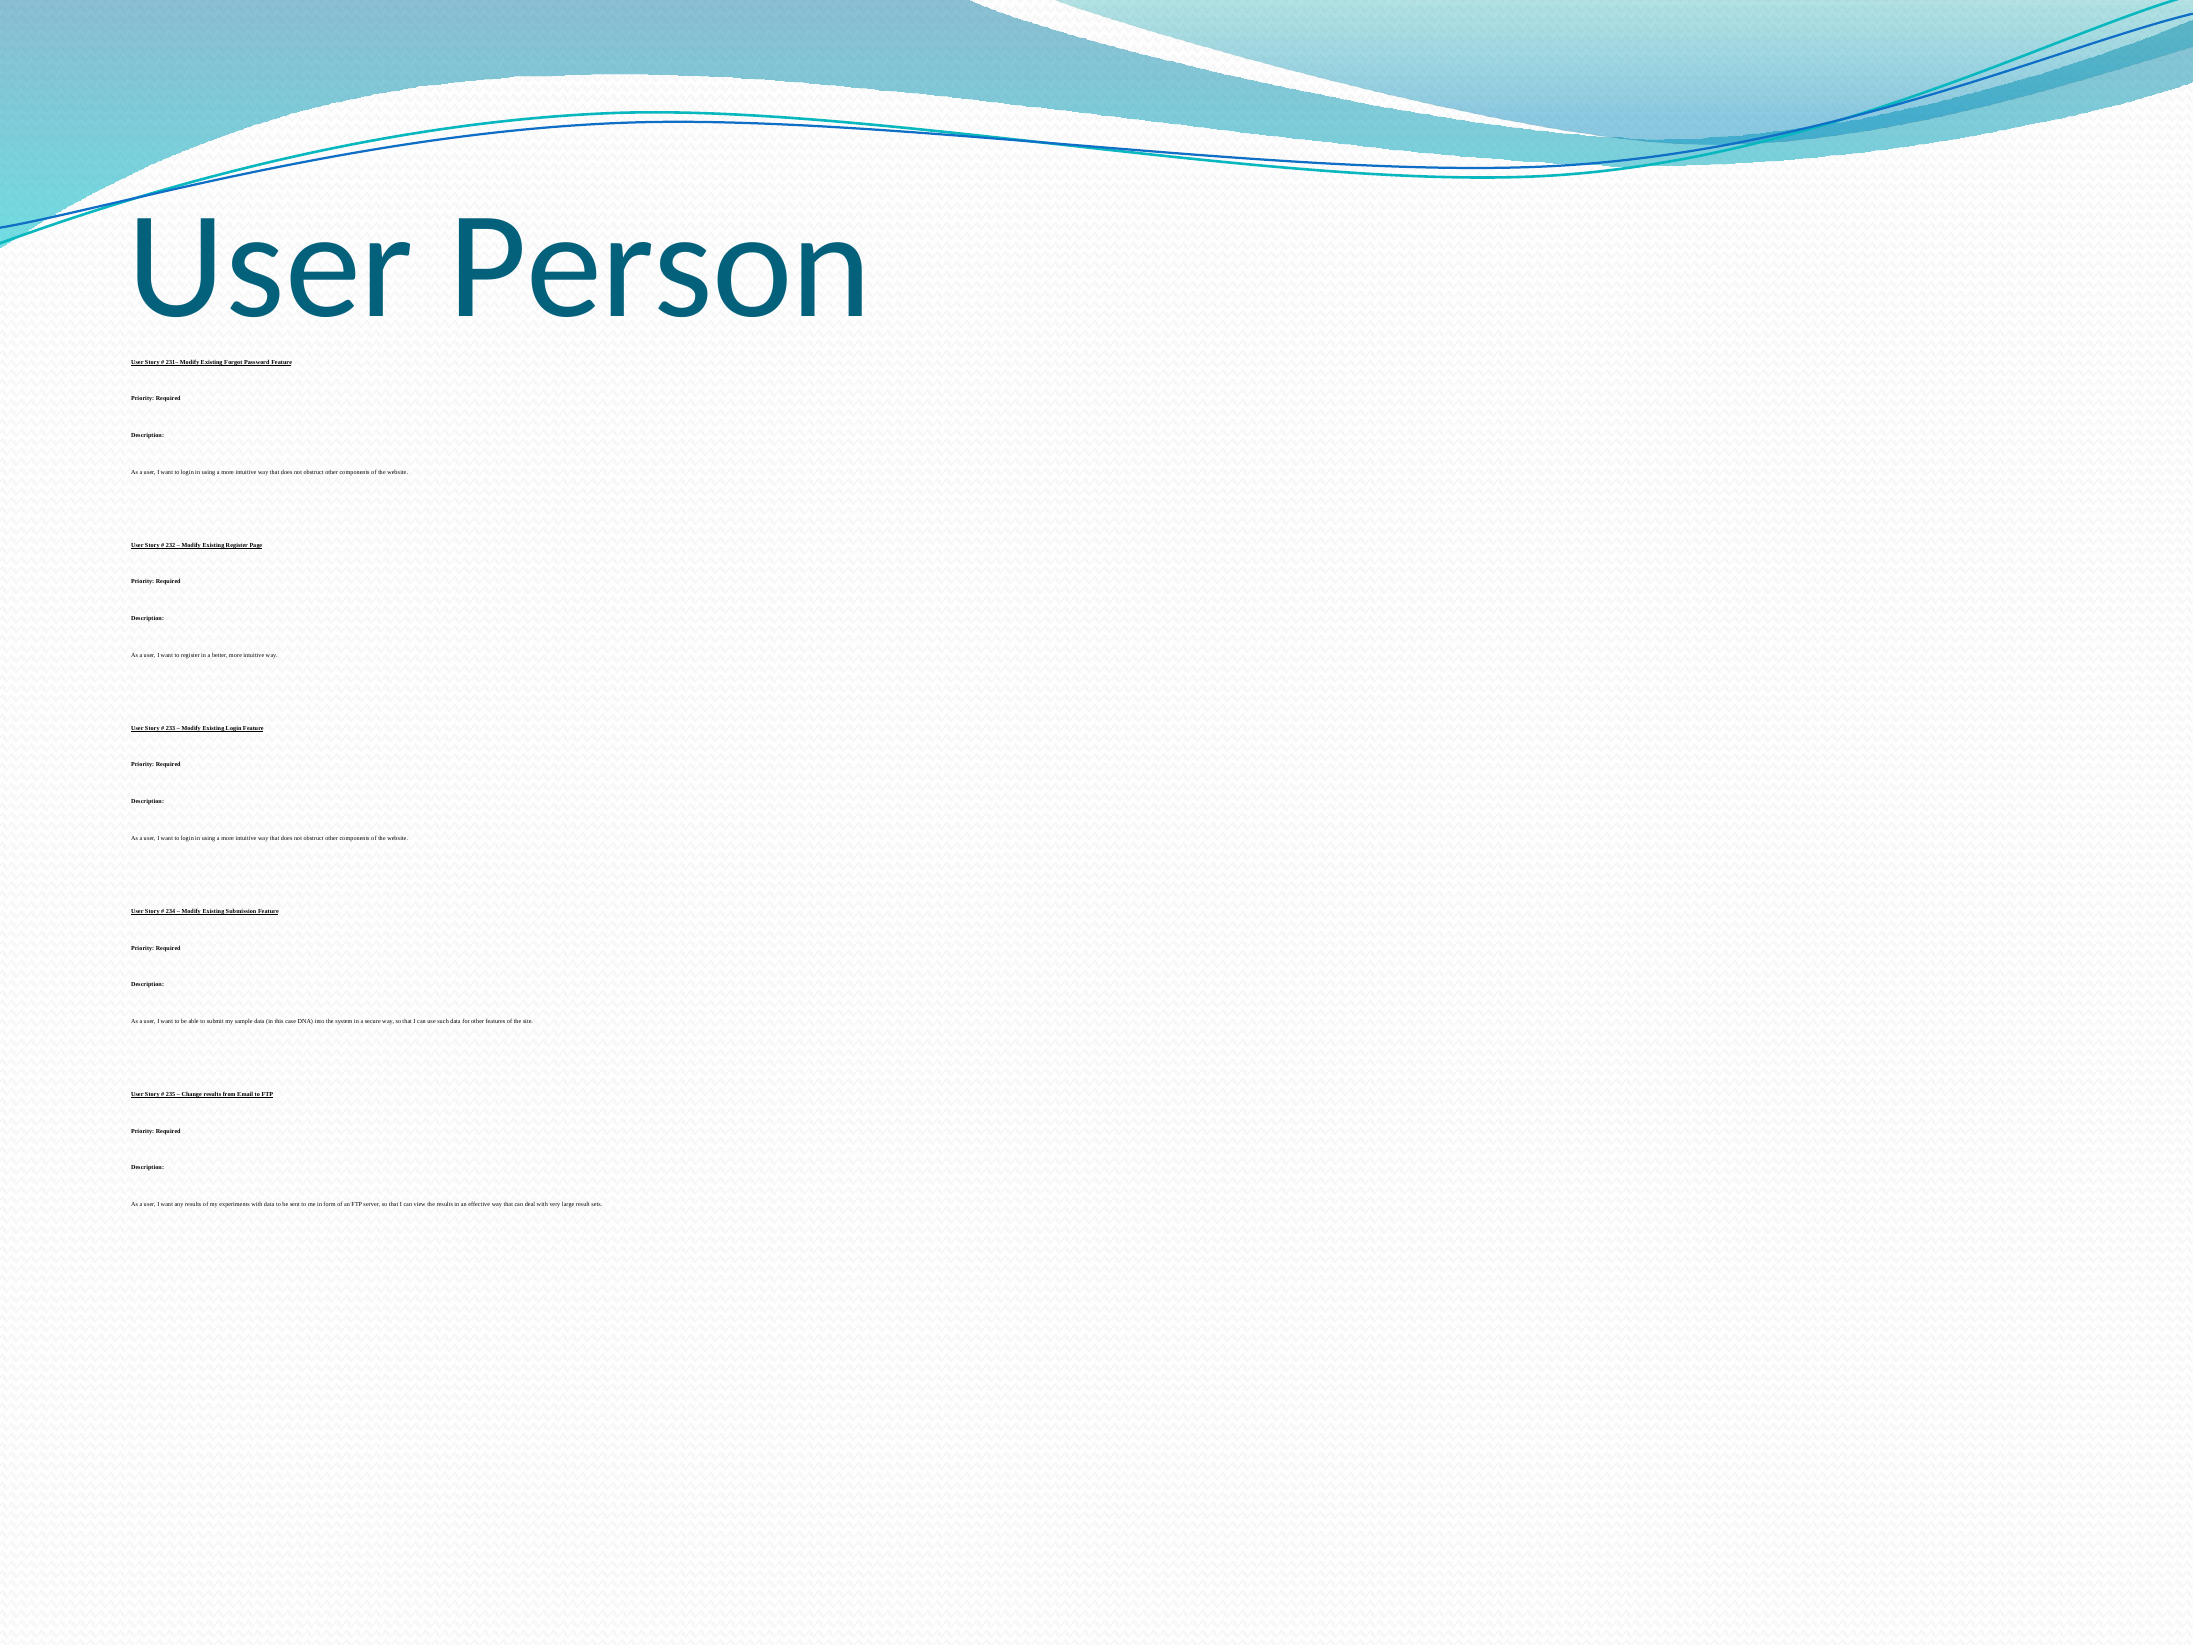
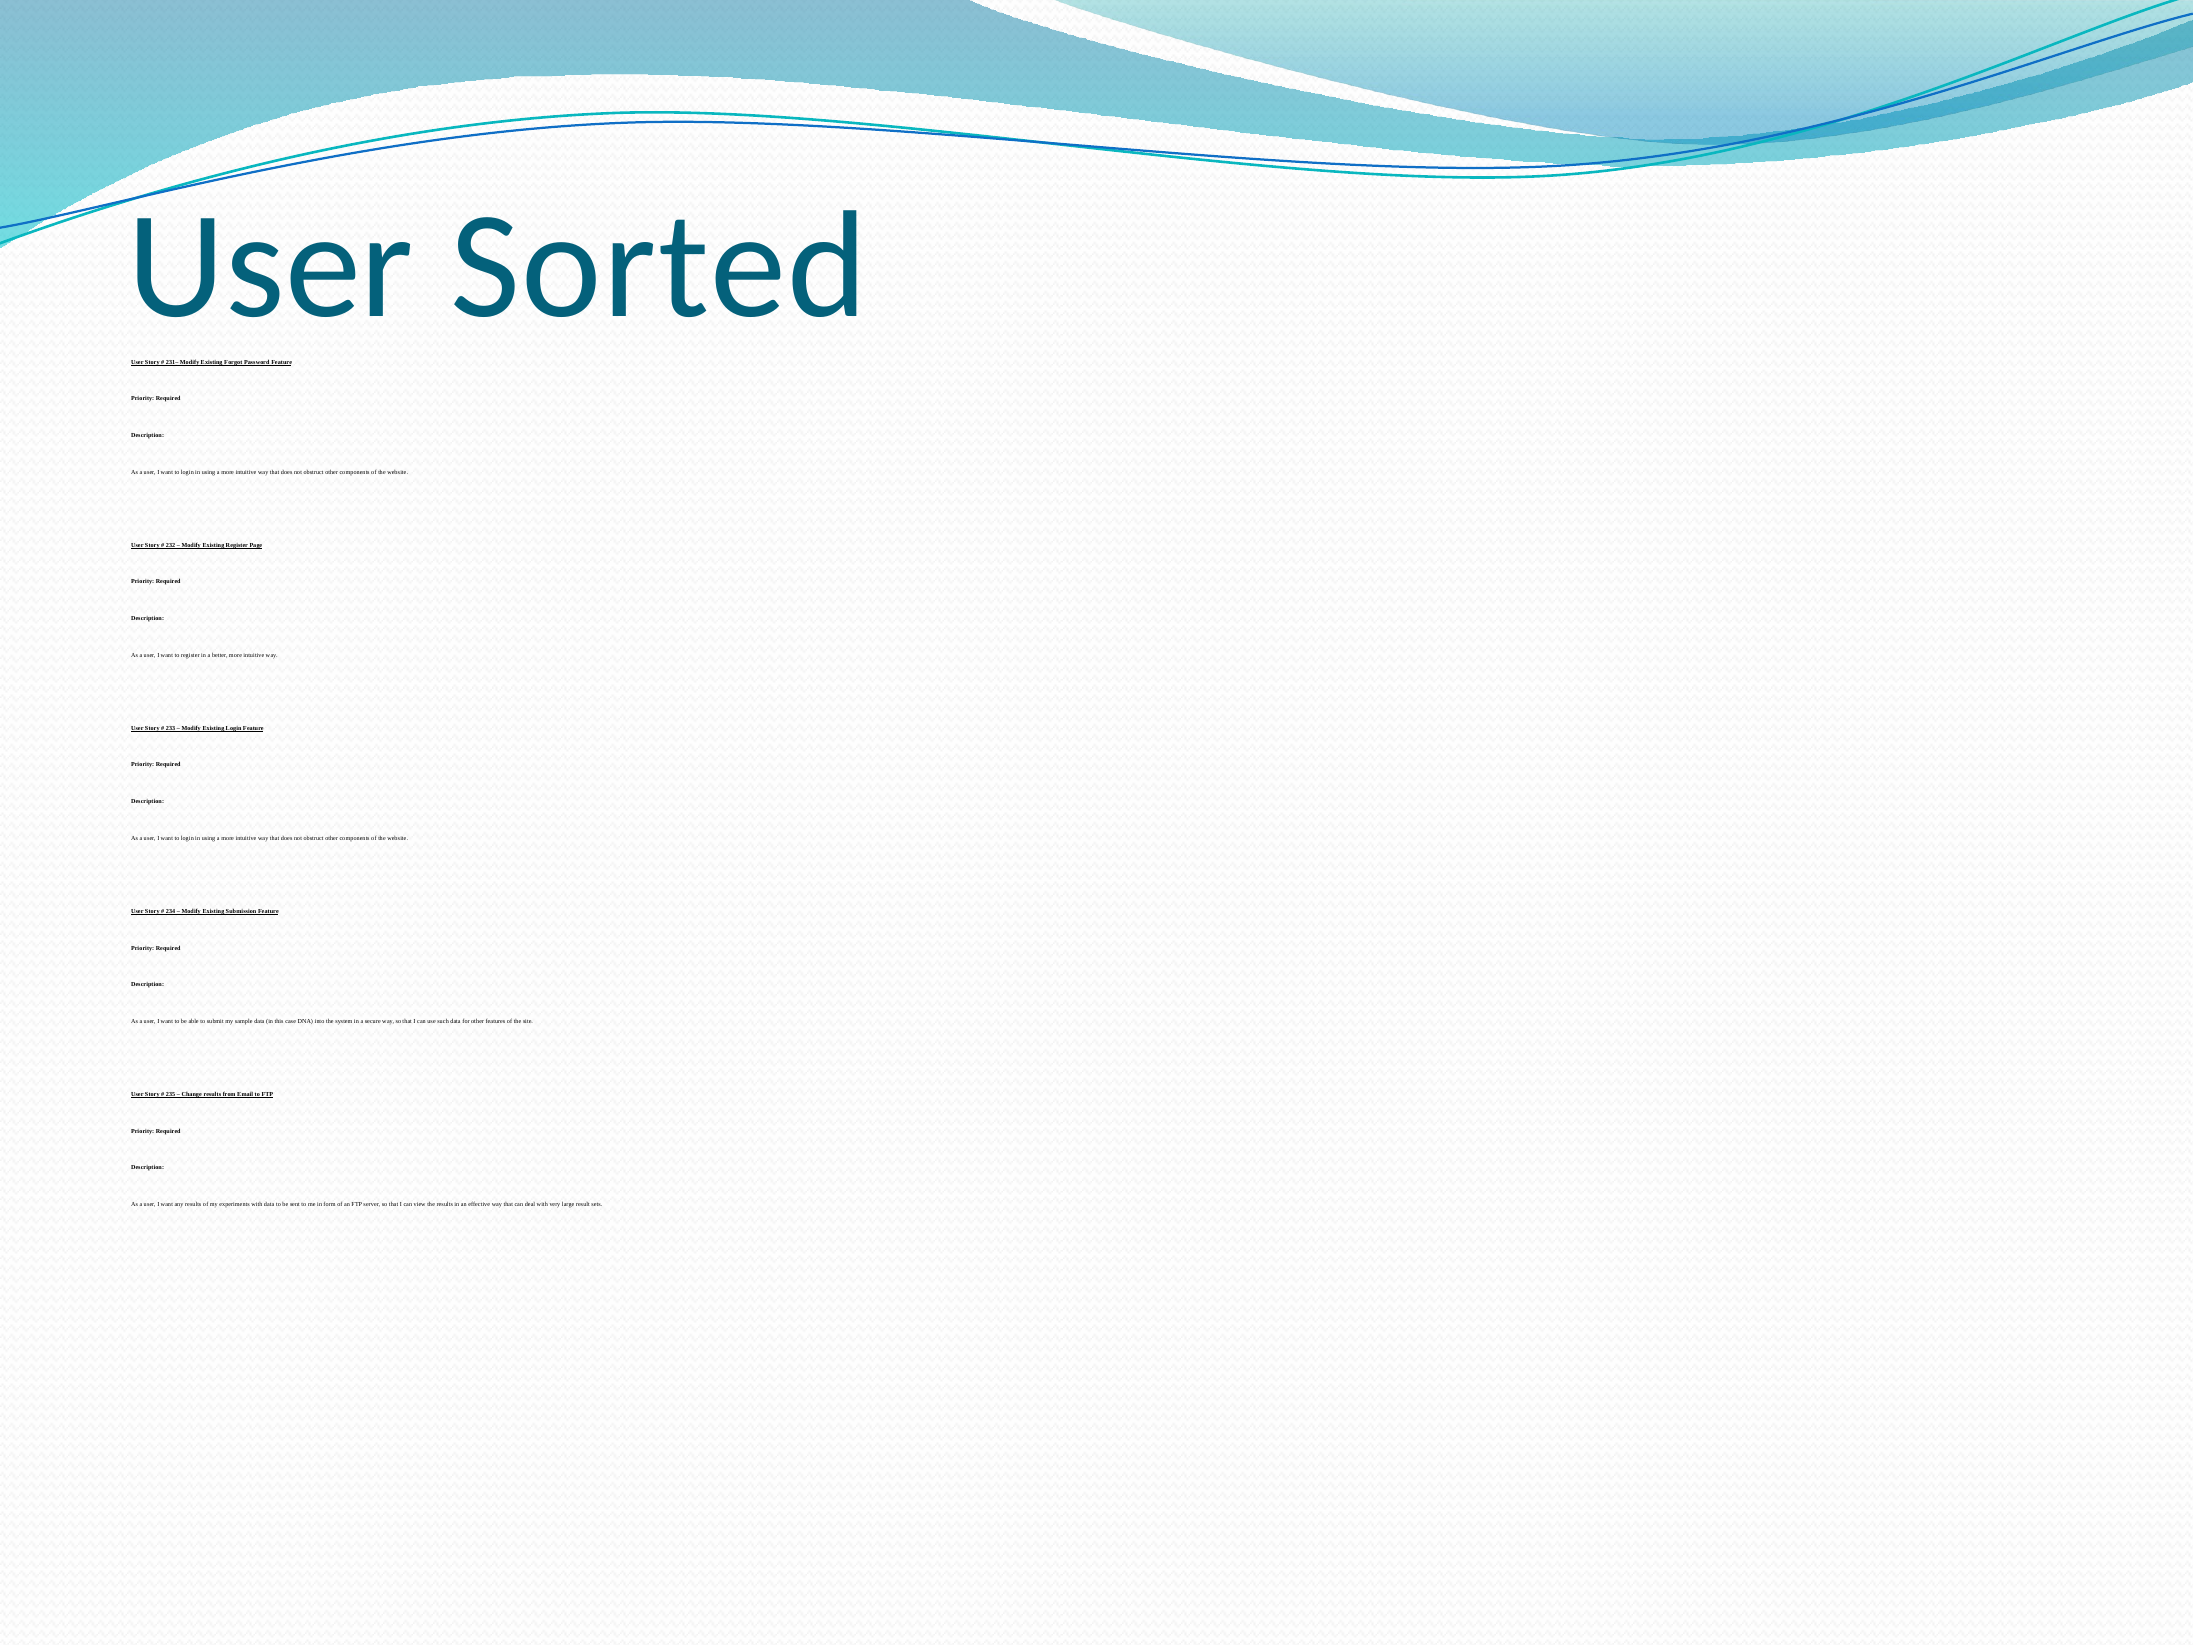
Person: Person -> Sorted (659, 266)
